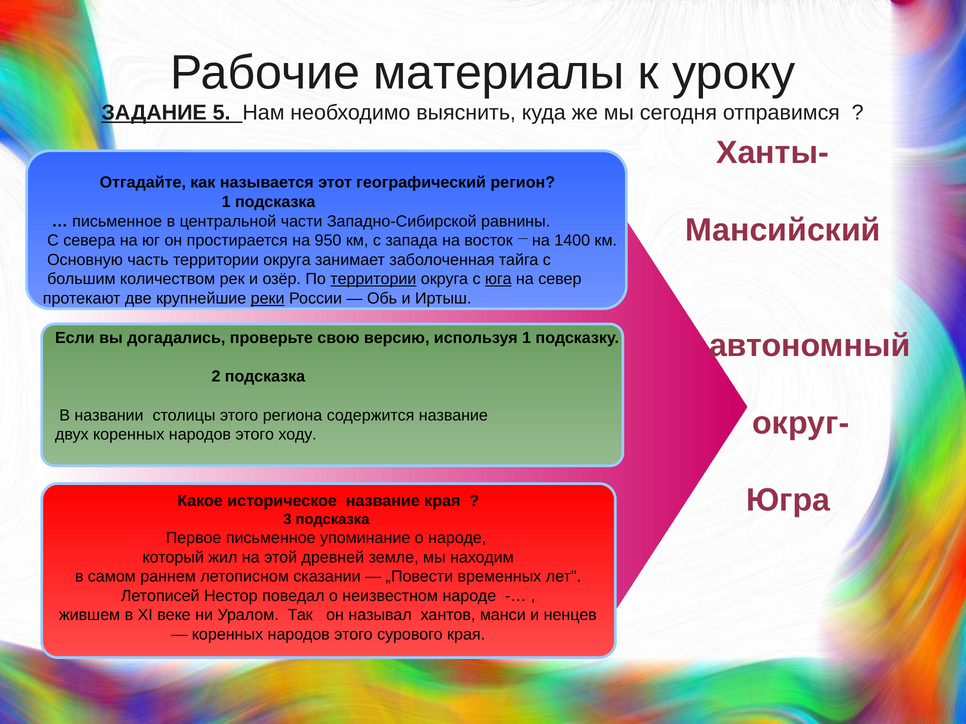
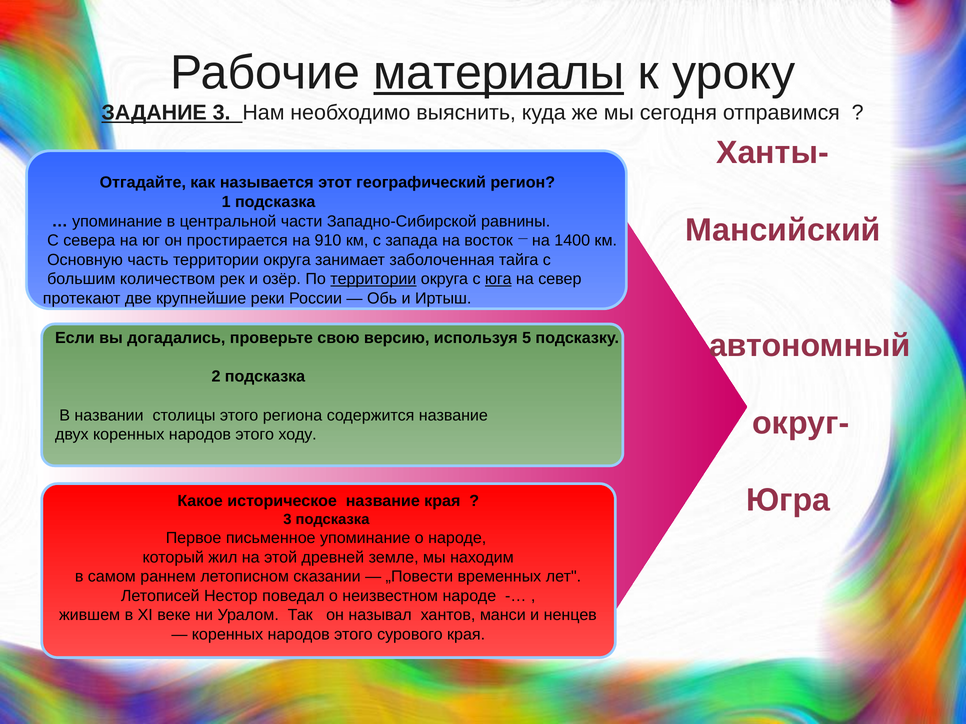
материалы underline: none -> present (499, 73)
ЗАДАНИЕ 5: 5 -> 3 (222, 113)
письменное: письменное -> упоминание (117, 221)
950: 950 -> 910 (328, 241)
реки underline: present -> none (268, 299)
используя 1: 1 -> 5 (527, 338)
